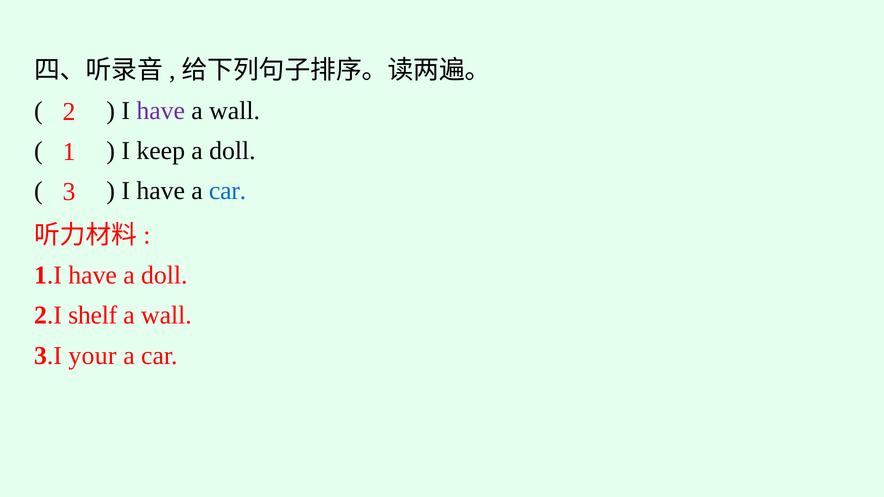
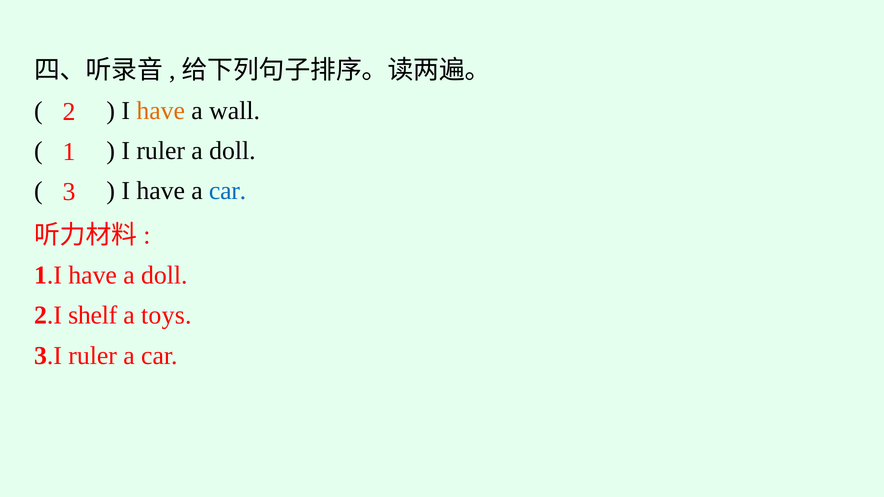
have colour: purple -> orange (161, 111)
I keep: keep -> ruler (161, 151)
wall: wall -> toys (166, 316)
3.I your: your -> ruler (93, 356)
